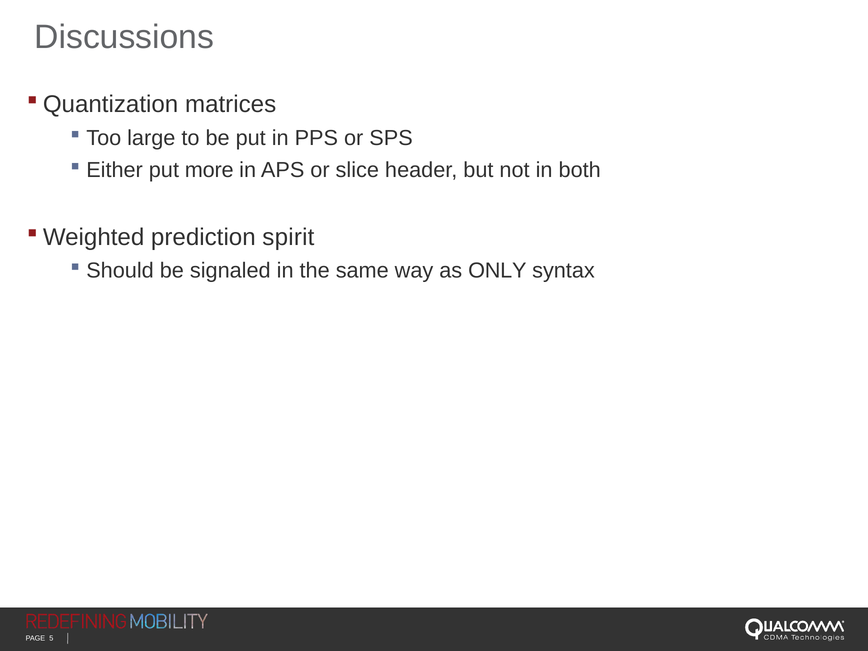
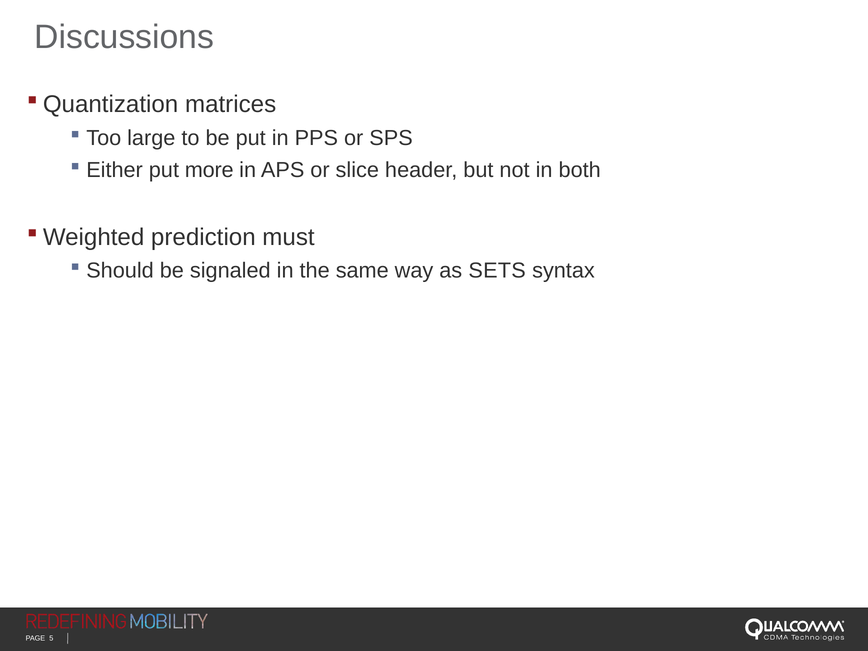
spirit: spirit -> must (289, 237)
ONLY: ONLY -> SETS (497, 271)
